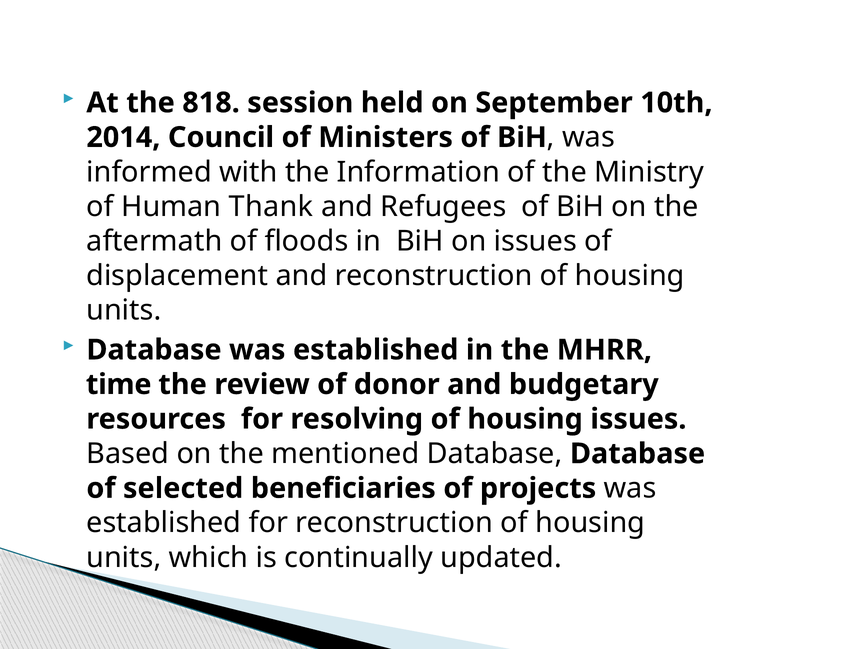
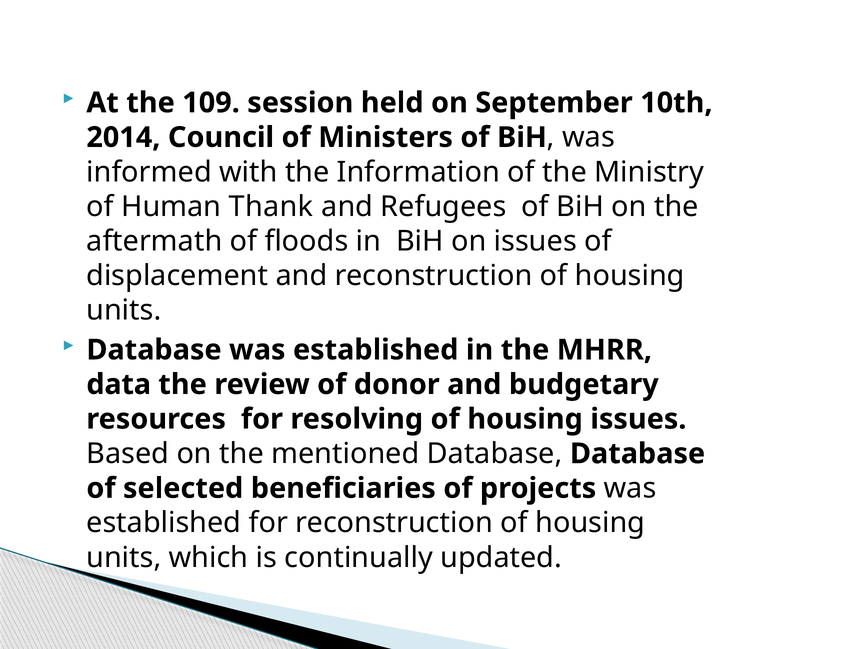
818: 818 -> 109 (211, 103)
time: time -> data (119, 384)
